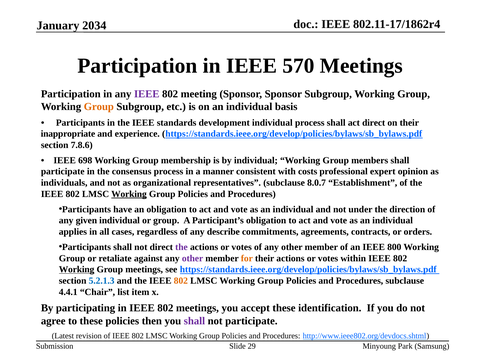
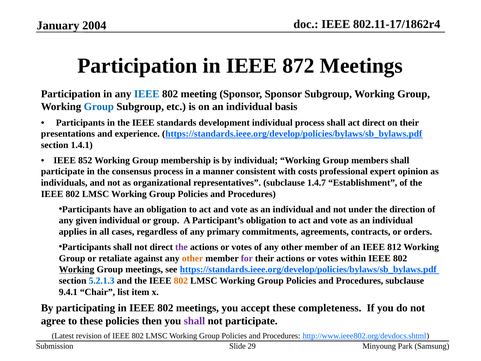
2034: 2034 -> 2004 (94, 26)
570: 570 -> 872 (298, 66)
IEEE colour: purple -> blue (147, 94)
Group colour: orange -> blue (99, 107)
inappropriate: inappropriate -> presentations (68, 134)
7.8.6: 7.8.6 -> 1.4.1 (82, 145)
698: 698 -> 852 (85, 160)
8.0.7: 8.0.7 -> 1.4.7 (317, 183)
Working underline: present -> none (129, 194)
describe: describe -> primary (223, 232)
800: 800 -> 812 (394, 247)
other colour: purple -> orange (193, 258)
for colour: orange -> purple (247, 258)
4.4.1: 4.4.1 -> 9.4.1 (68, 292)
identification: identification -> completeness (330, 308)
